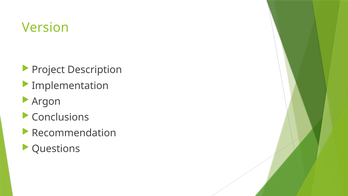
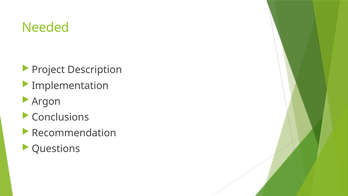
Version: Version -> Needed (46, 27)
